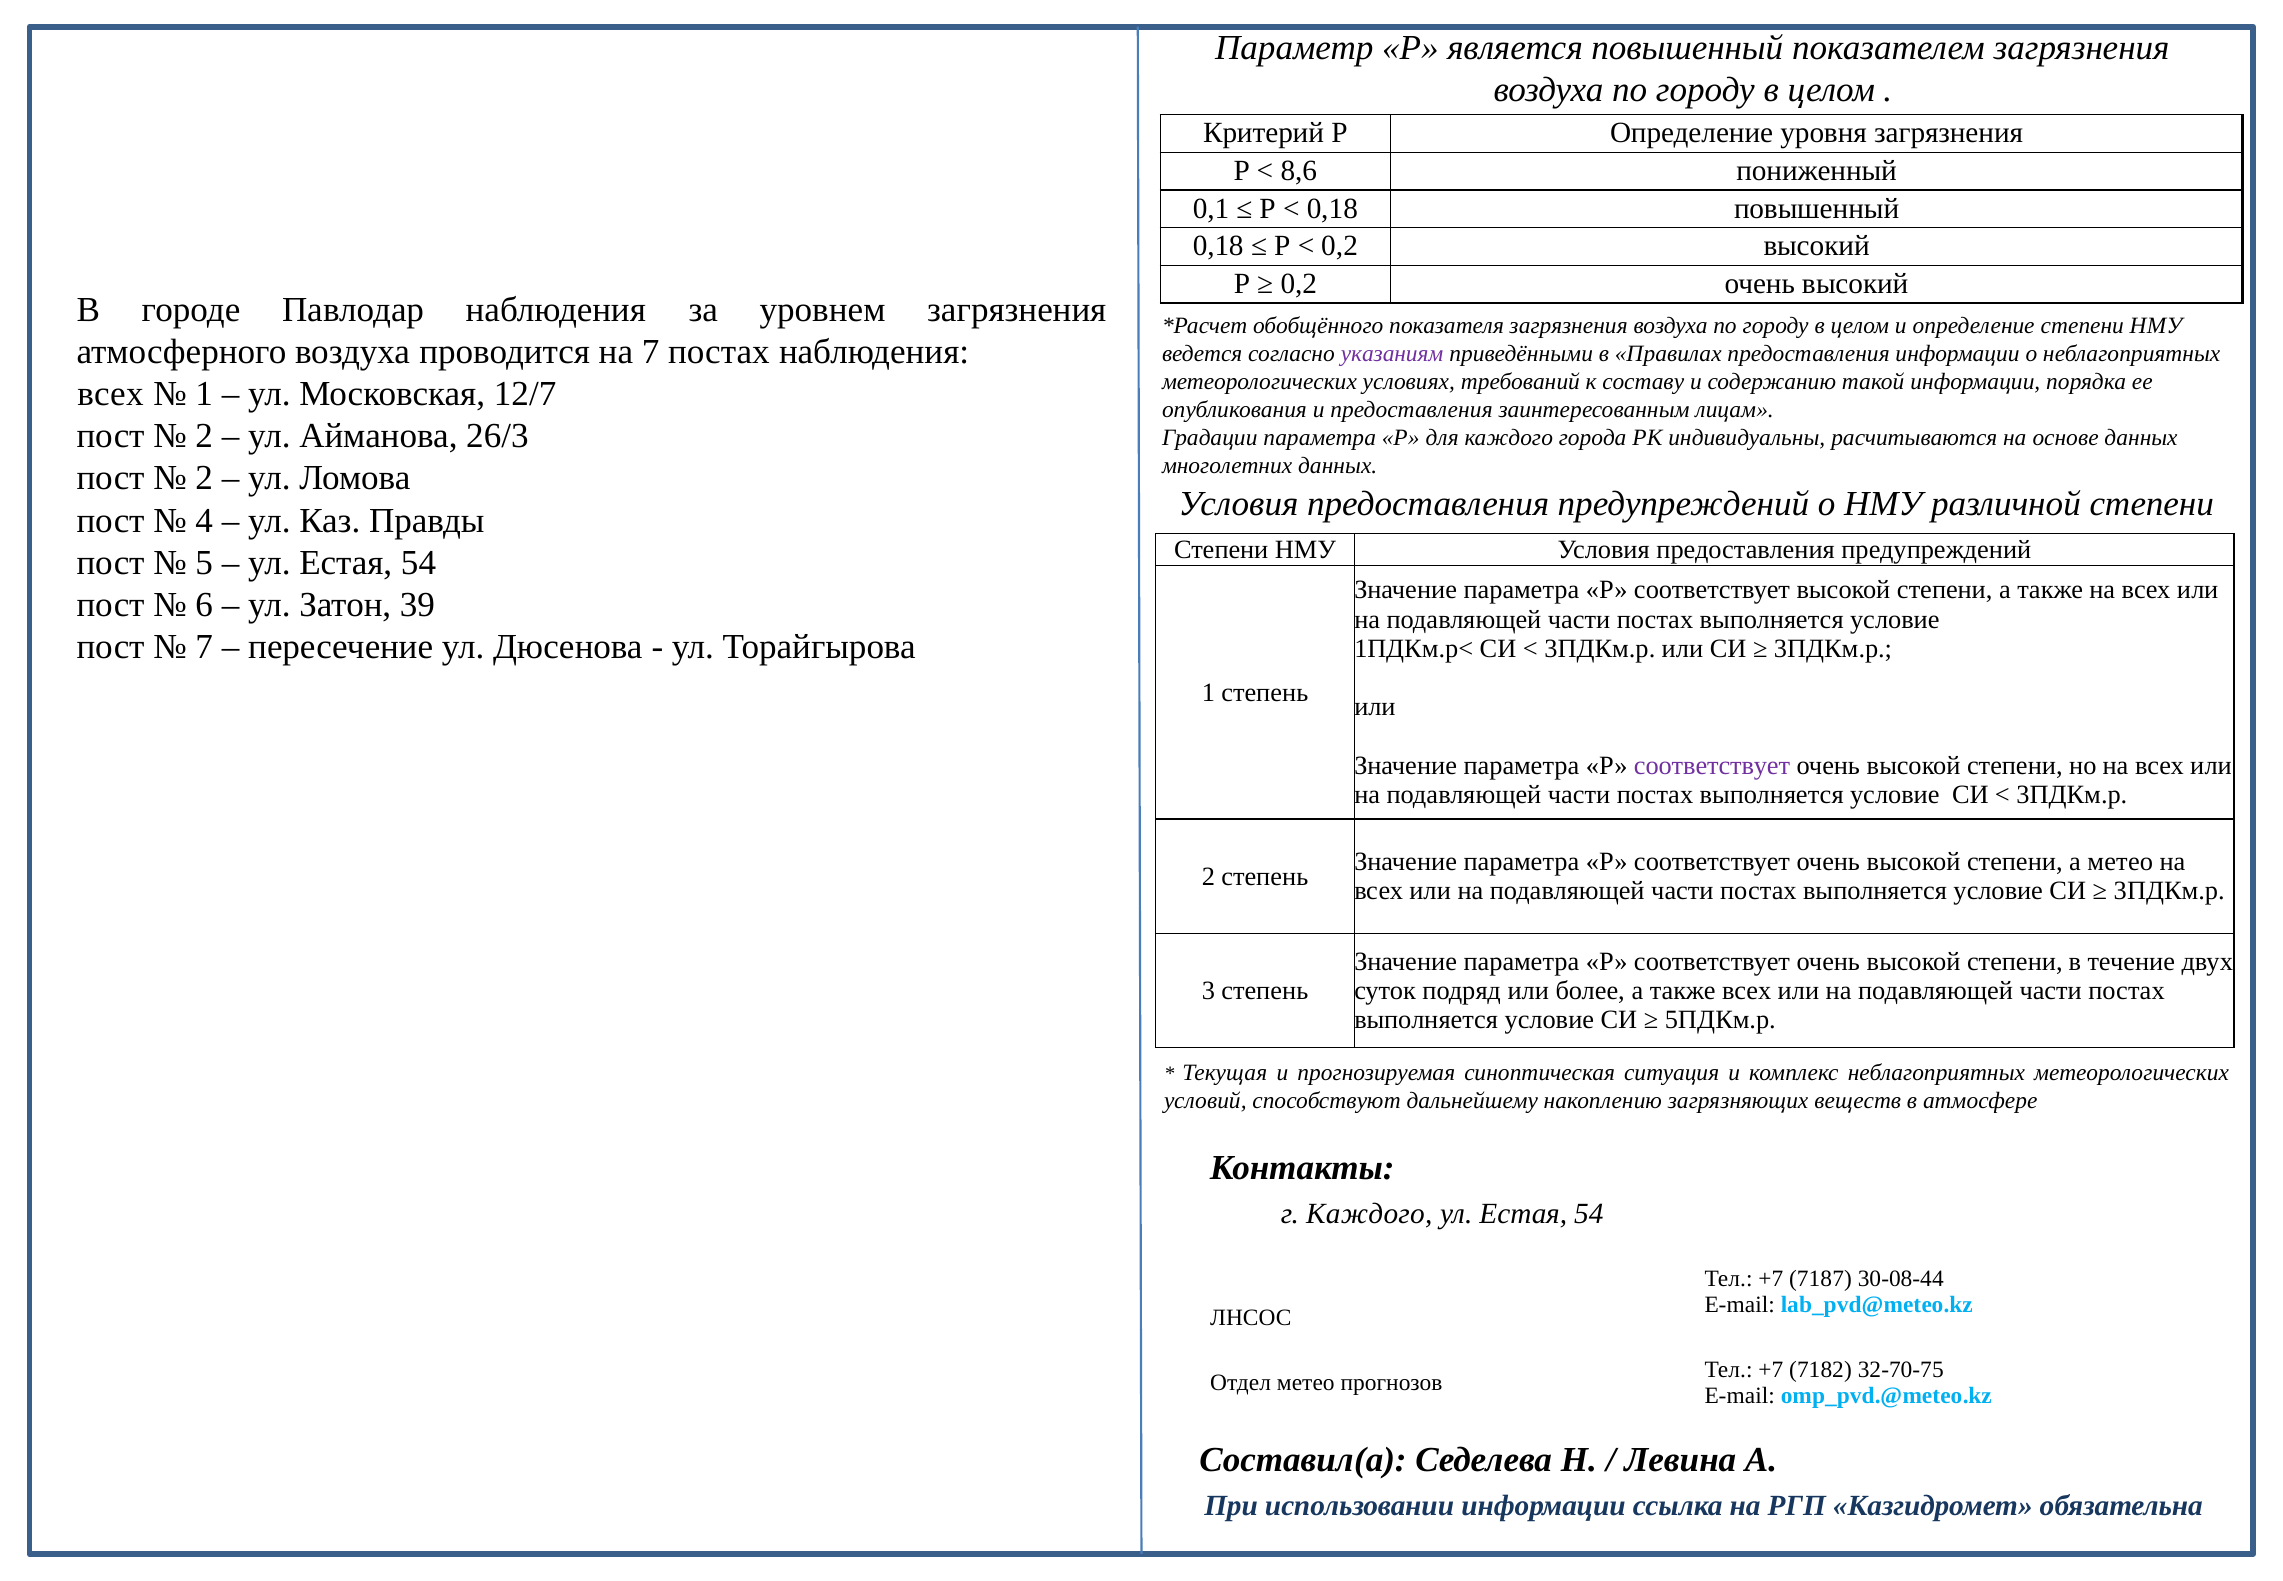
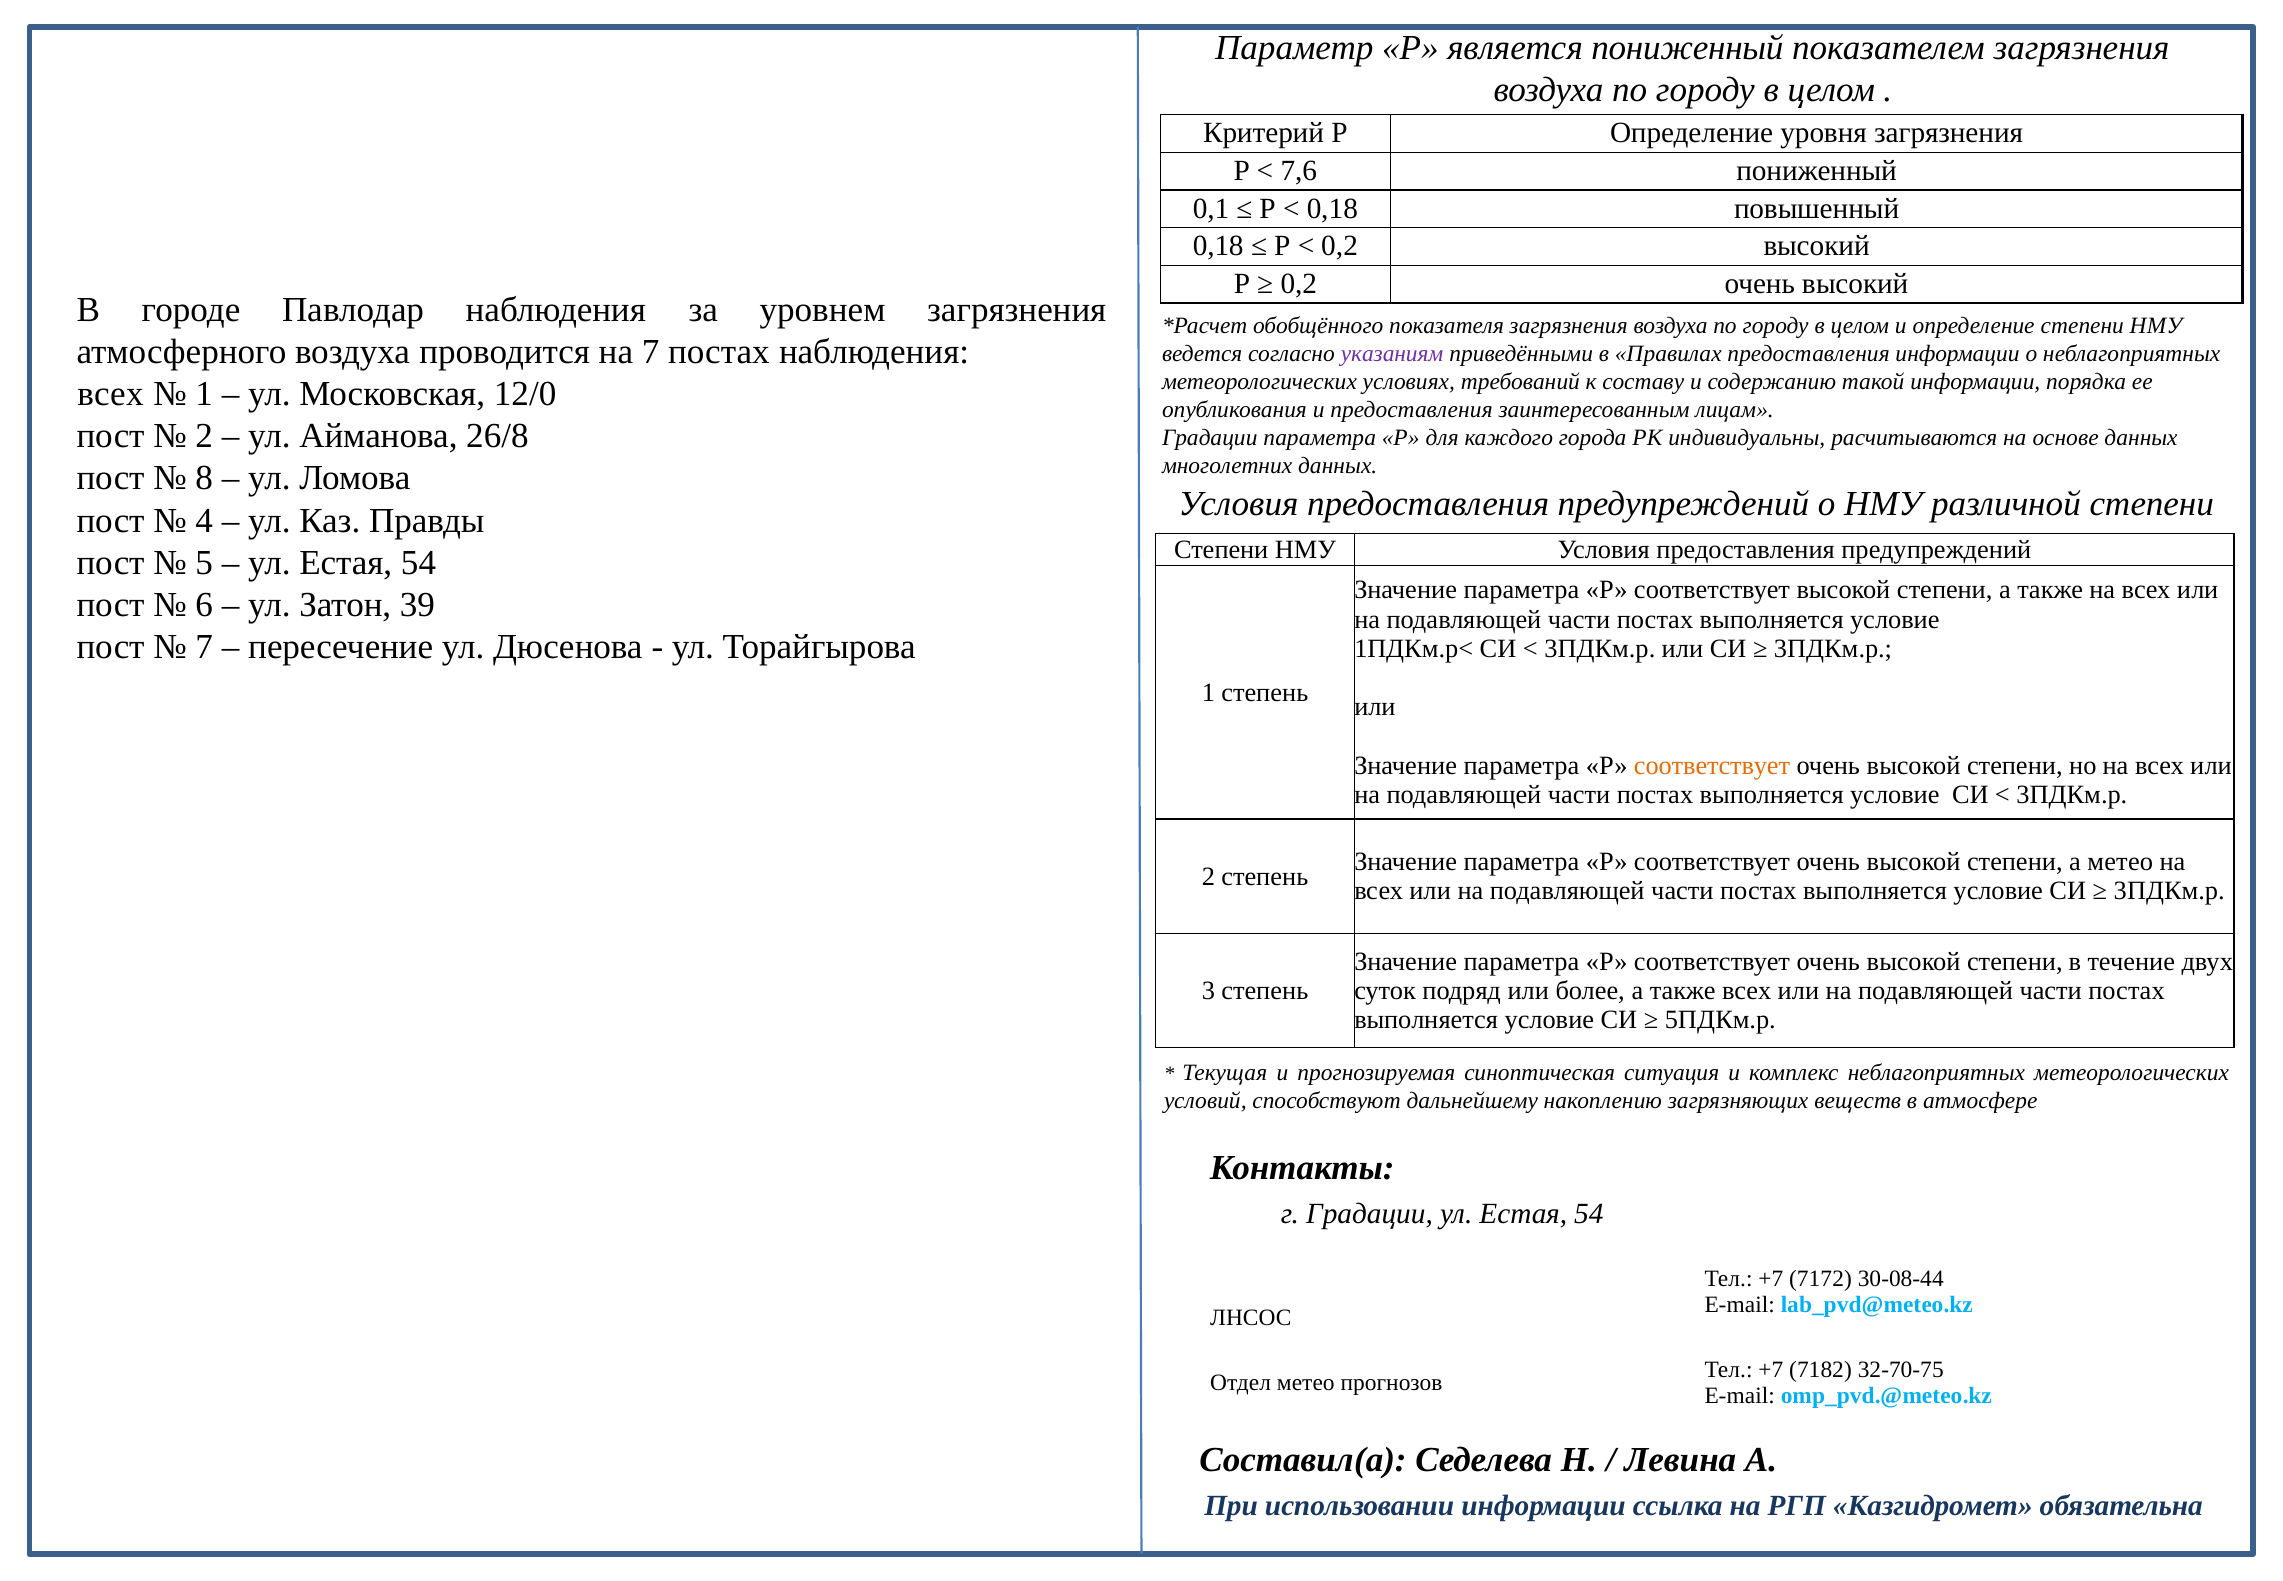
является повышенный: повышенный -> пониженный (1687, 48)
8,6: 8,6 -> 7,6 (1299, 171)
12/7: 12/7 -> 12/0 (525, 394)
26/3: 26/3 -> 26/8 (497, 436)
2: 2 -> 8 (204, 478)
соответствует colour: purple -> orange (1712, 765)
г Каждого: Каждого -> Градации (1369, 1214)
7187: 7187 -> 7172 (1820, 1278)
